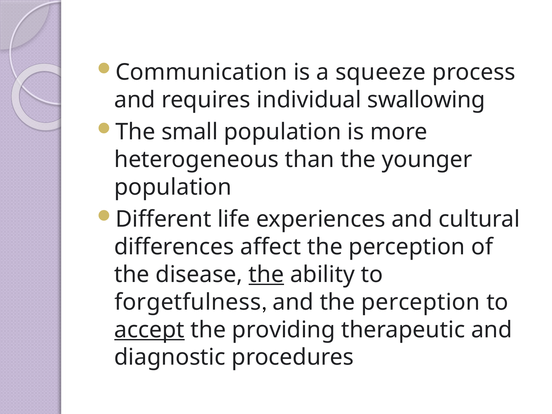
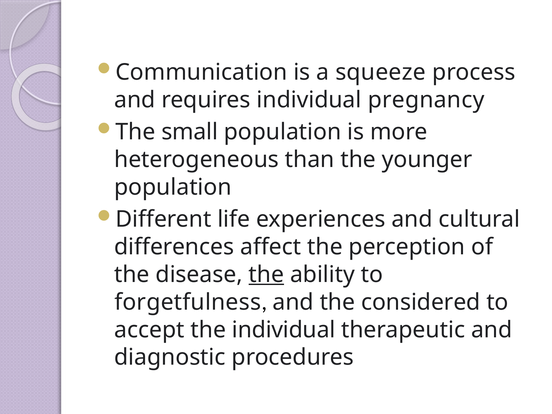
swallowing: swallowing -> pregnancy (426, 100)
and the perception: perception -> considered (421, 302)
accept underline: present -> none (149, 330)
the providing: providing -> individual (284, 330)
